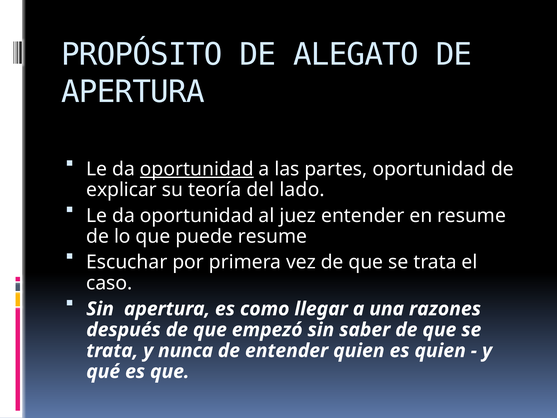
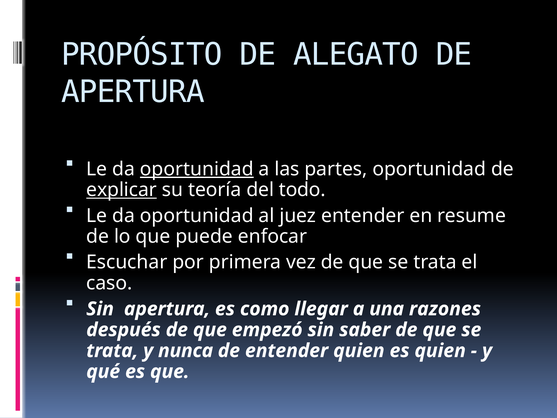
explicar underline: none -> present (122, 190)
lado: lado -> todo (302, 190)
puede resume: resume -> enfocar (272, 236)
